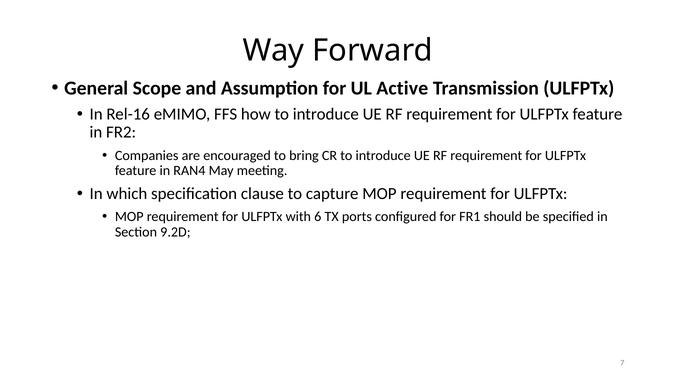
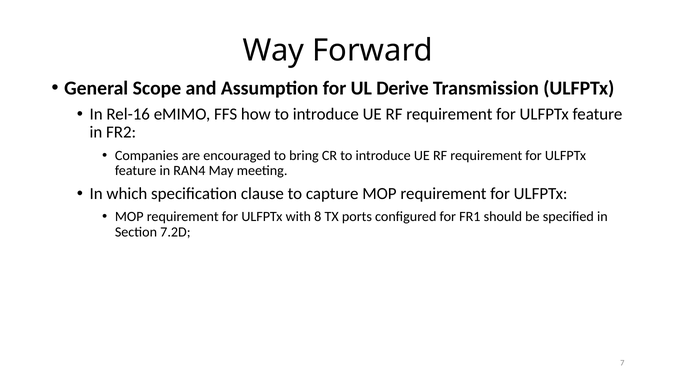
Active: Active -> Derive (402, 88)
6: 6 -> 8 (318, 217)
9.2D: 9.2D -> 7.2D (175, 232)
